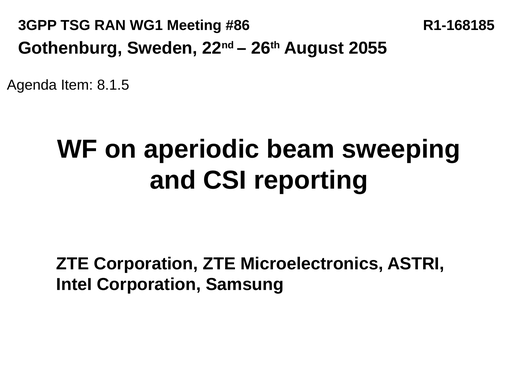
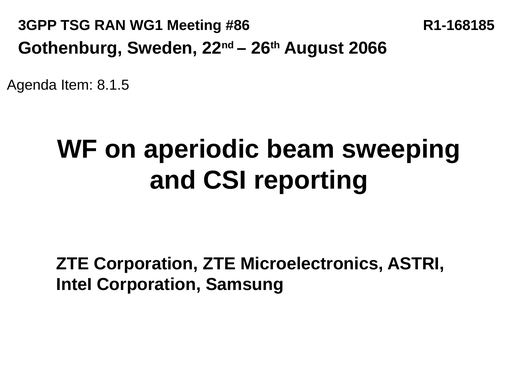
2055: 2055 -> 2066 (368, 48)
